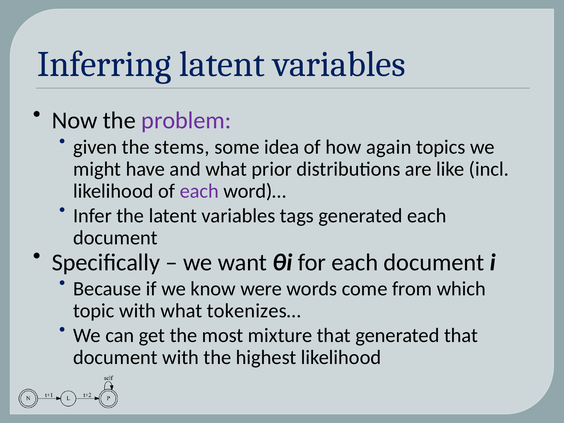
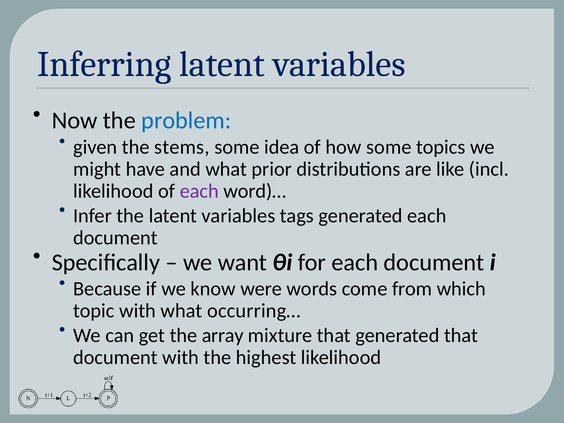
problem colour: purple -> blue (186, 121)
how again: again -> some (389, 147)
tokenizes…: tokenizes… -> occurring… (254, 311)
most: most -> array (223, 336)
